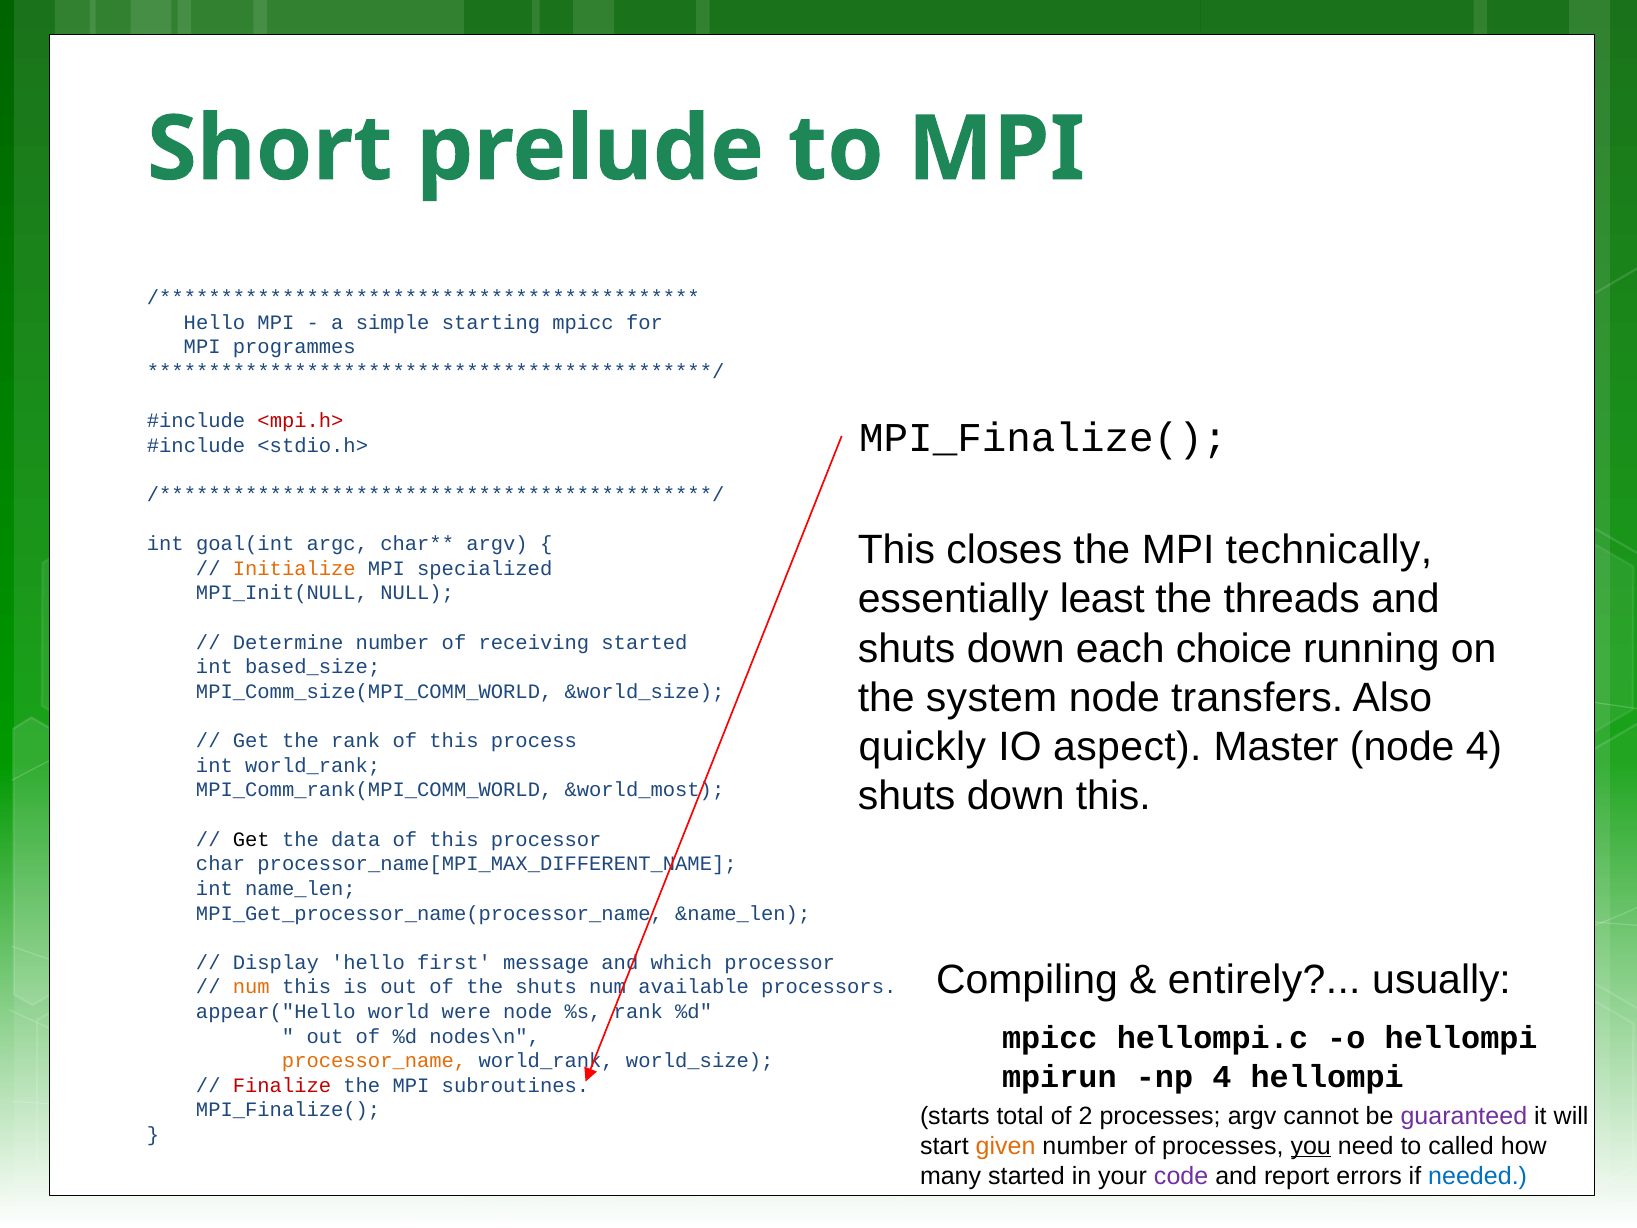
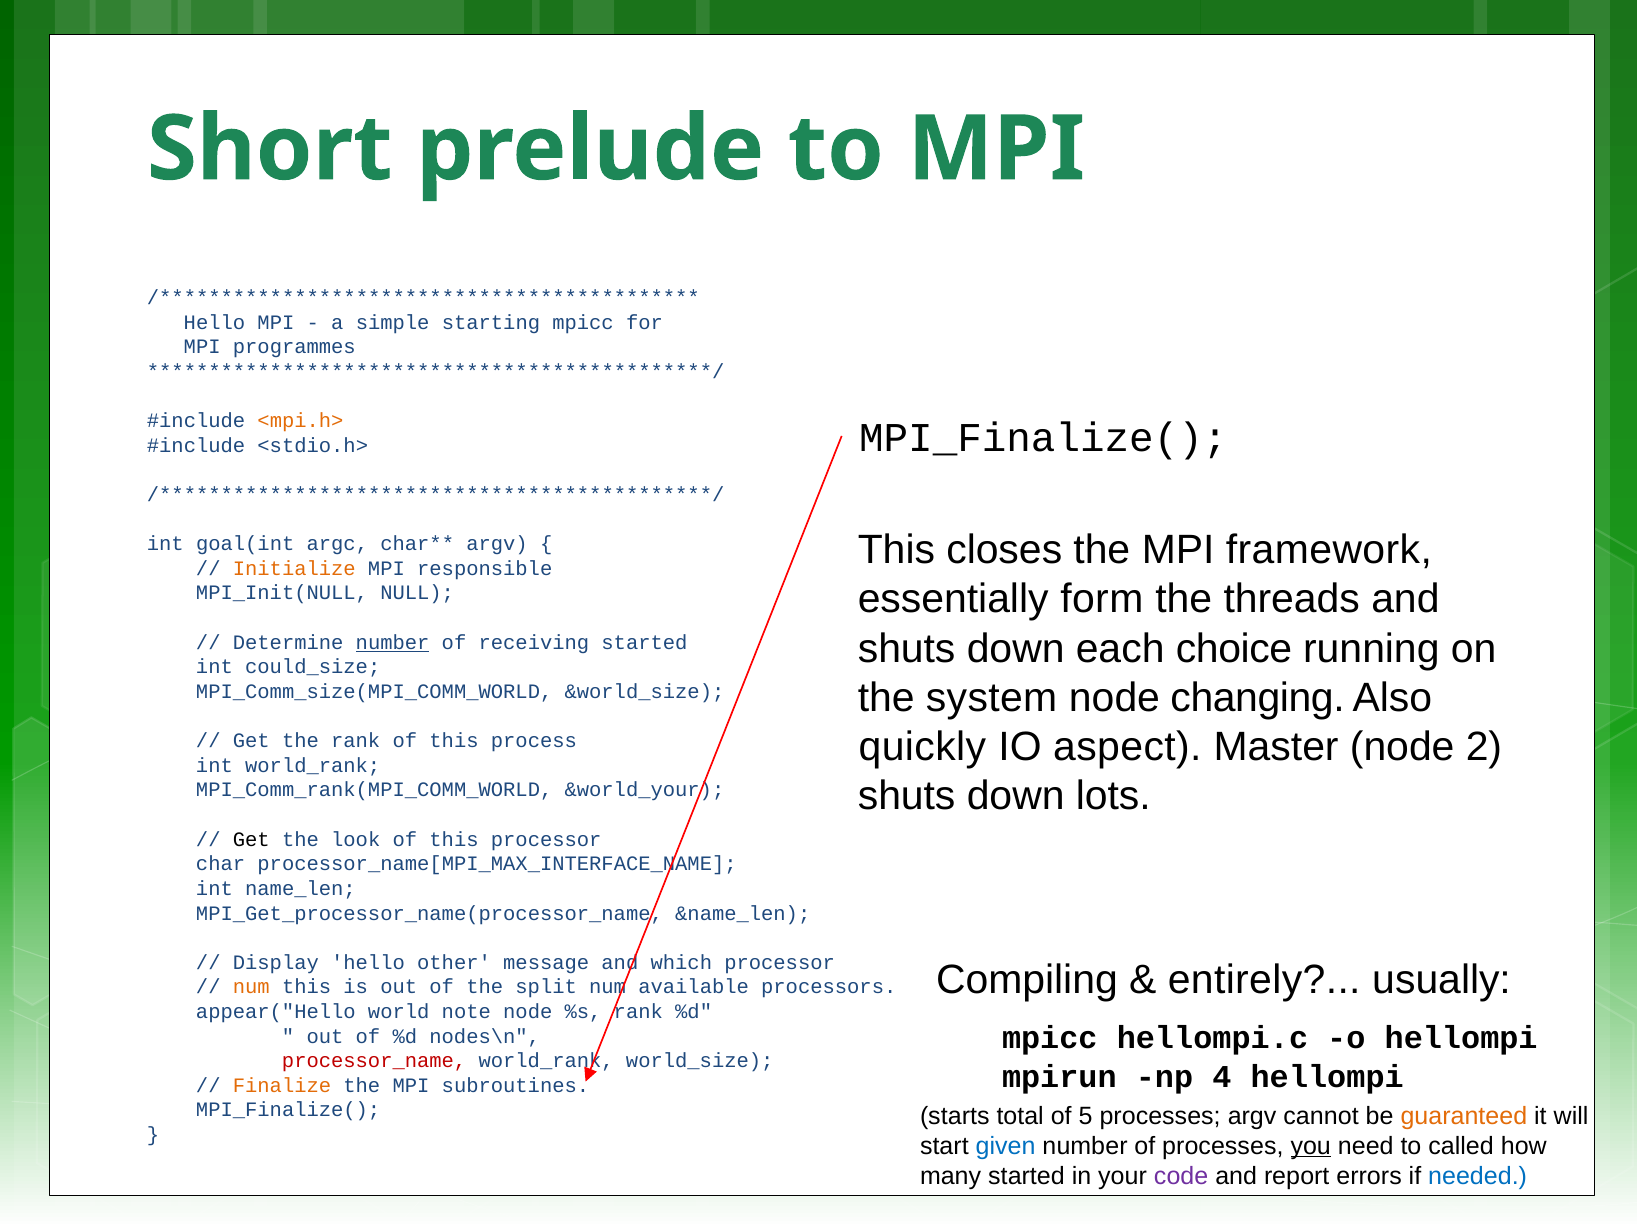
<mpi.h> colour: red -> orange (300, 421)
technically: technically -> framework (1329, 550)
specialized: specialized -> responsible (485, 568)
least: least -> form (1102, 599)
number underline: none -> present (393, 642)
based_size: based_size -> could_size (313, 667)
transfers: transfers -> changing (1258, 698)
node 4: 4 -> 2 (1484, 747)
down this: this -> lots (1113, 796)
&world_most: &world_most -> &world_your (644, 790)
data: data -> look (356, 839)
processor_name[MPI_MAX_DIFFERENT_NAME: processor_name[MPI_MAX_DIFFERENT_NAME -> processor_name[MPI_MAX_INTERFACE_NAME (497, 864)
first: first -> other (454, 962)
the shuts: shuts -> split (546, 987)
were: were -> note (466, 1012)
processor_name colour: orange -> red (374, 1061)
Finalize colour: red -> orange (282, 1085)
2: 2 -> 5 (1086, 1116)
guaranteed colour: purple -> orange (1464, 1116)
given colour: orange -> blue (1006, 1146)
